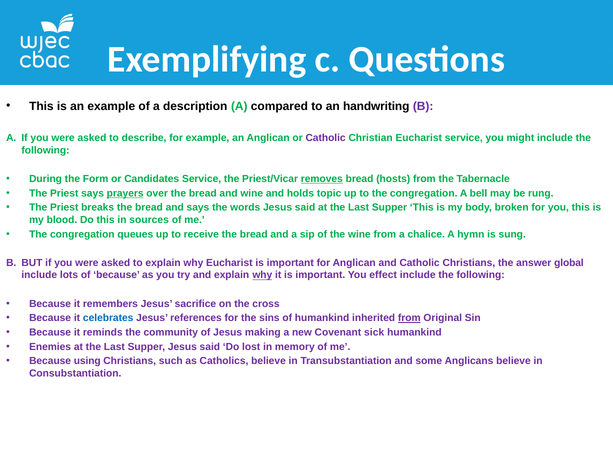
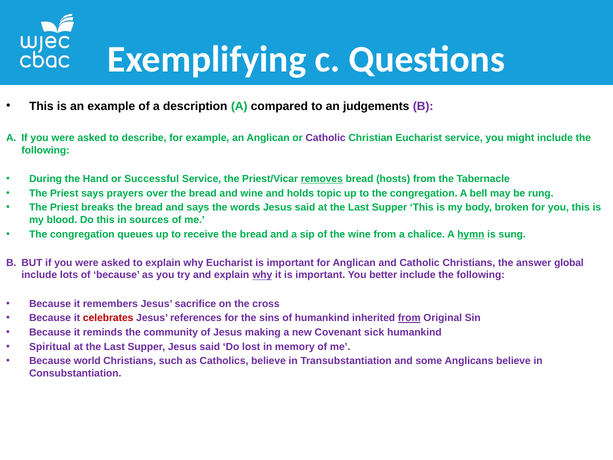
handwriting: handwriting -> judgements (376, 106)
Form: Form -> Hand (96, 179)
Candidates: Candidates -> Successful (152, 179)
prayers underline: present -> none (125, 193)
hymn underline: none -> present (471, 234)
effect: effect -> better (383, 275)
celebrates colour: blue -> red (108, 318)
Enemies: Enemies -> Spiritual (50, 347)
using: using -> world (87, 361)
